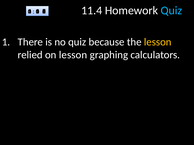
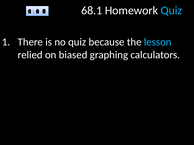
11.4: 11.4 -> 68.1 (92, 11)
lesson colour: yellow -> light blue (158, 42)
on lesson: lesson -> biased (73, 55)
